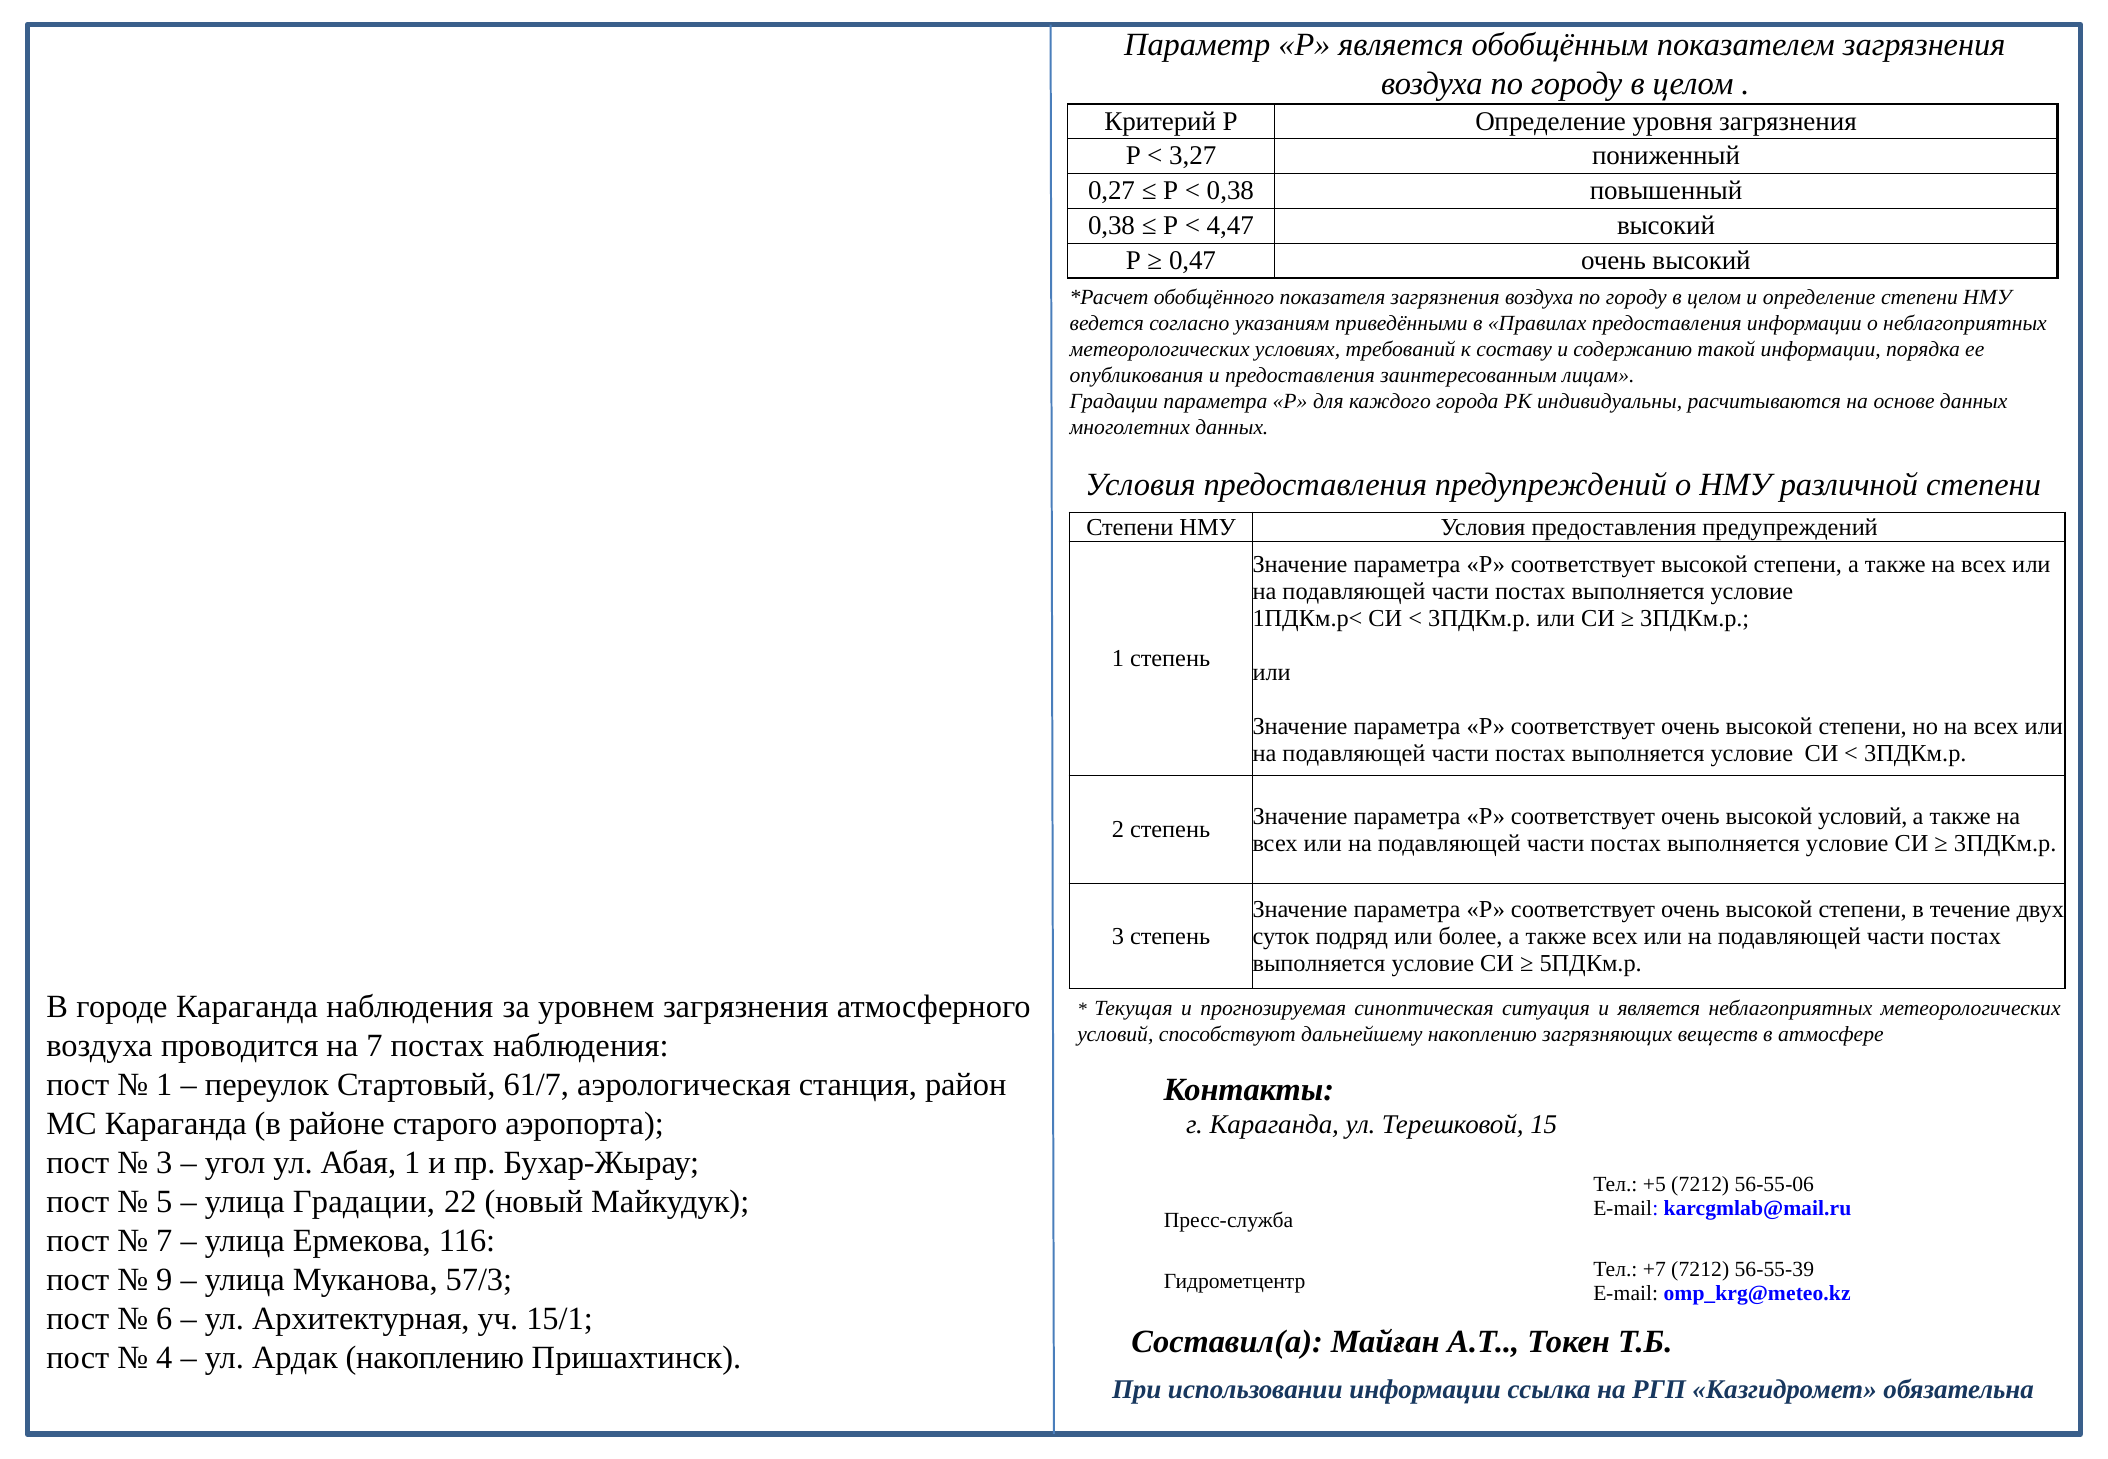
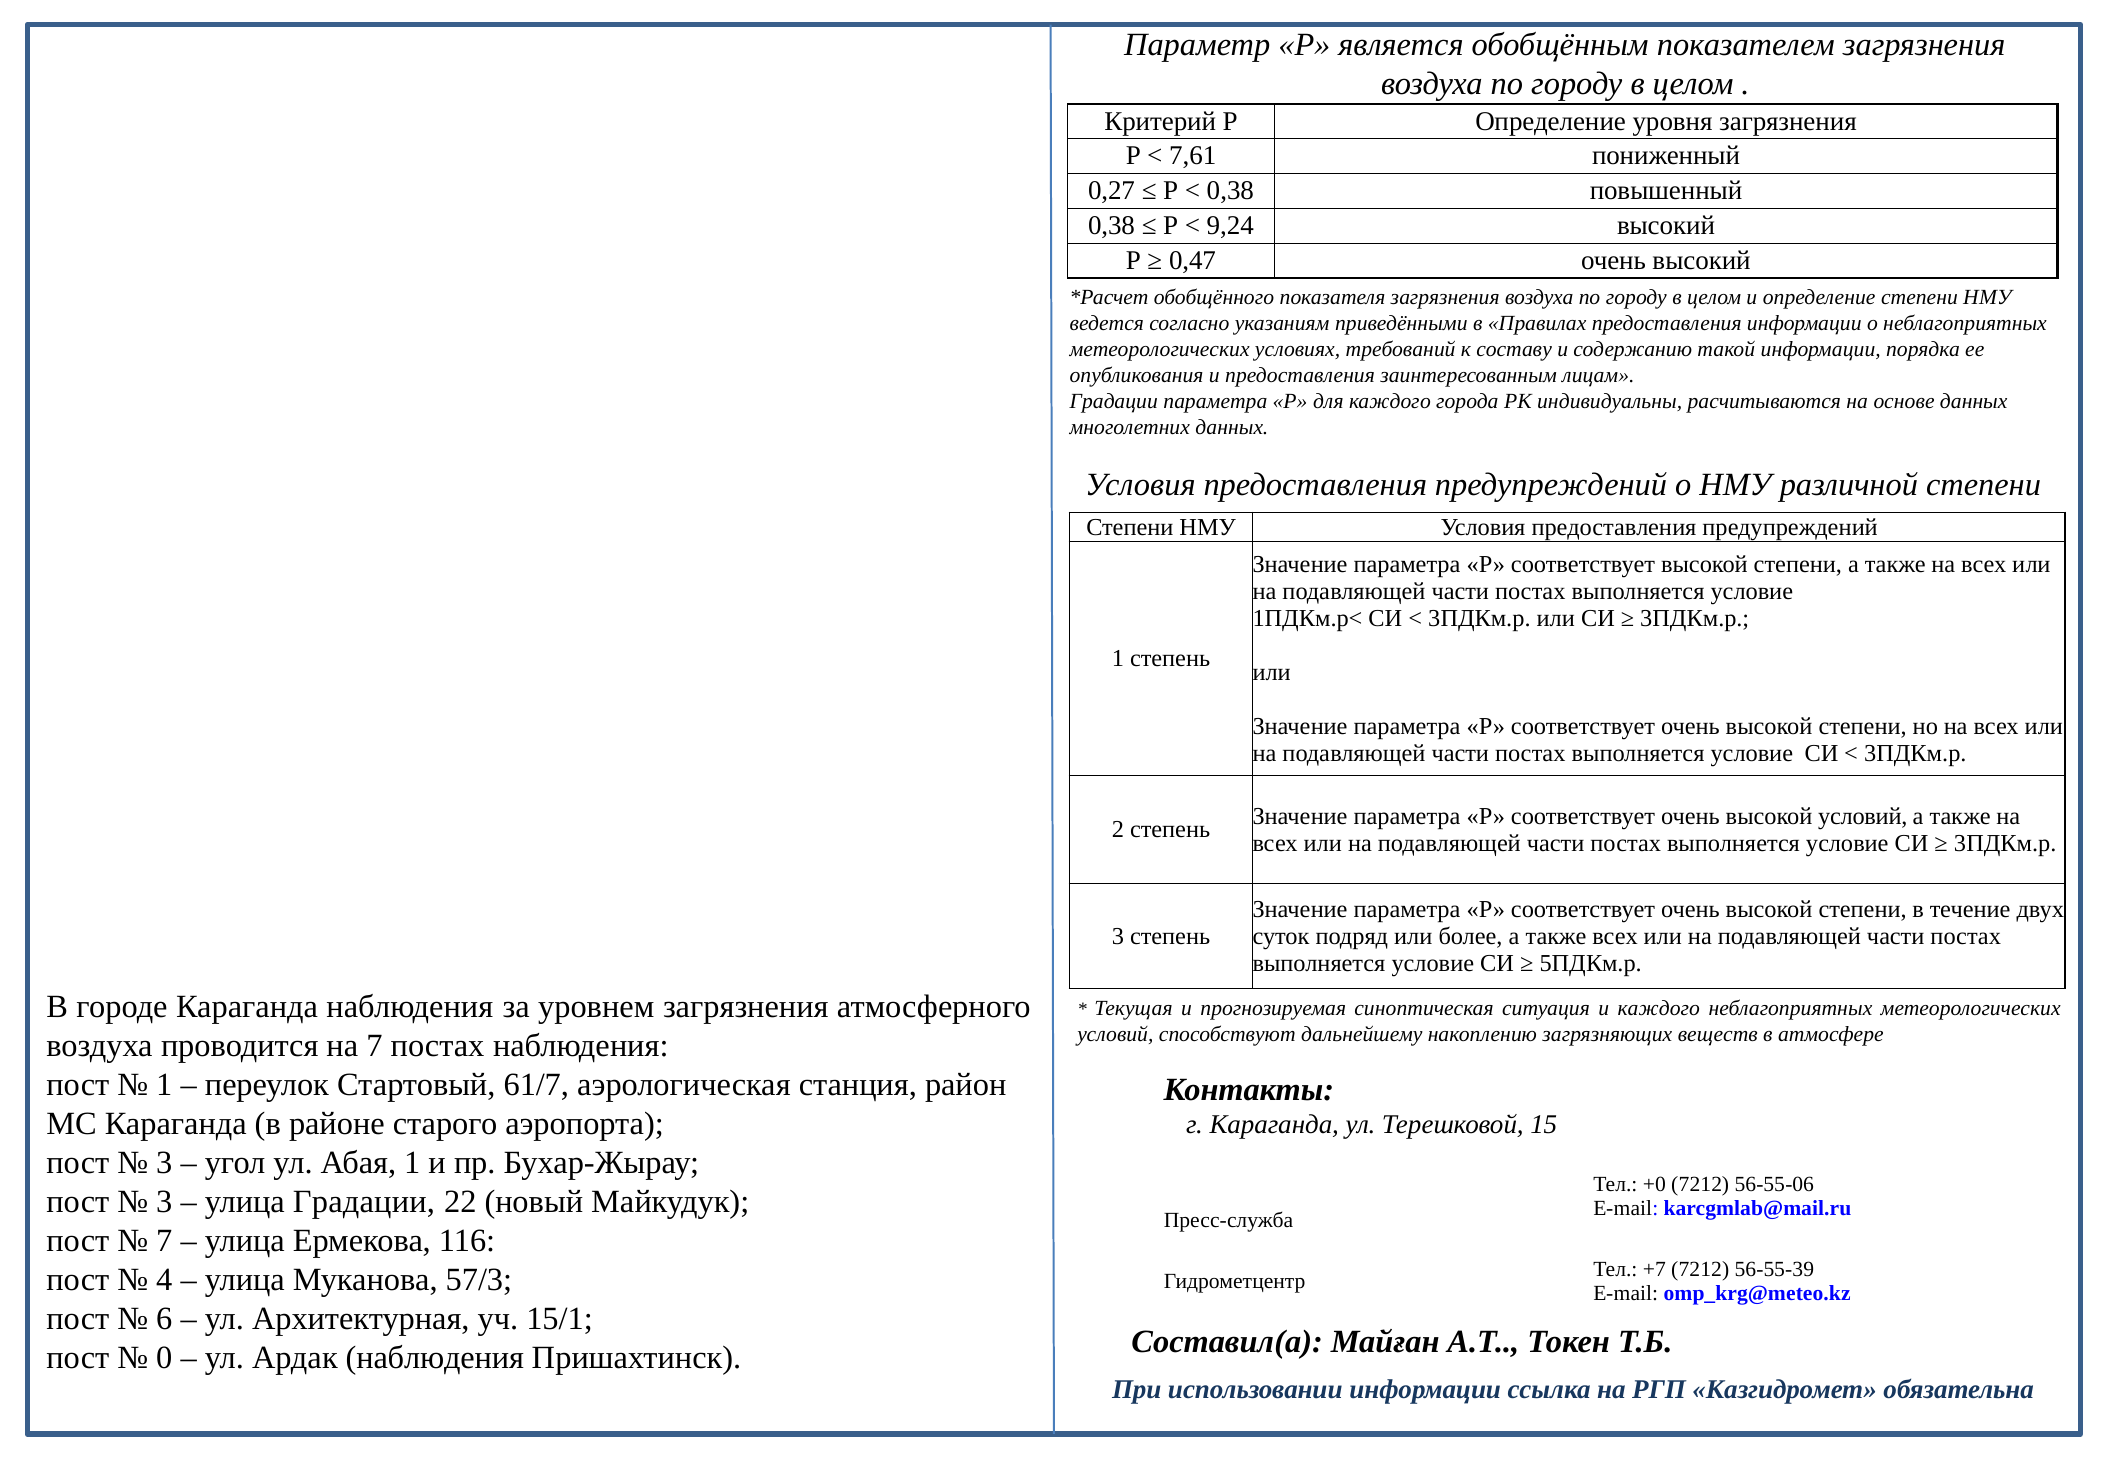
3,27: 3,27 -> 7,61 (1193, 156)
4,47: 4,47 -> 9,24 (1230, 226)
и является: является -> каждого (1659, 1009)
+5: +5 -> +0 (1654, 1185)
5: 5 -> 3 (164, 1202)
9: 9 -> 4 (164, 1280)
4: 4 -> 0 (164, 1358)
Ардак накоплению: накоплению -> наблюдения (435, 1358)
